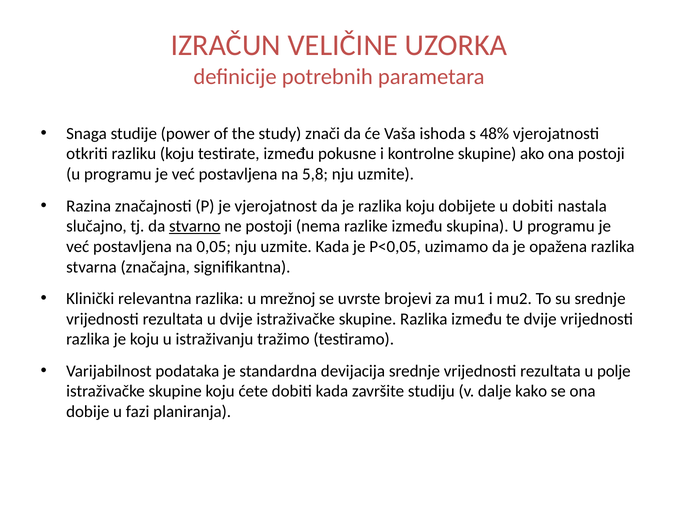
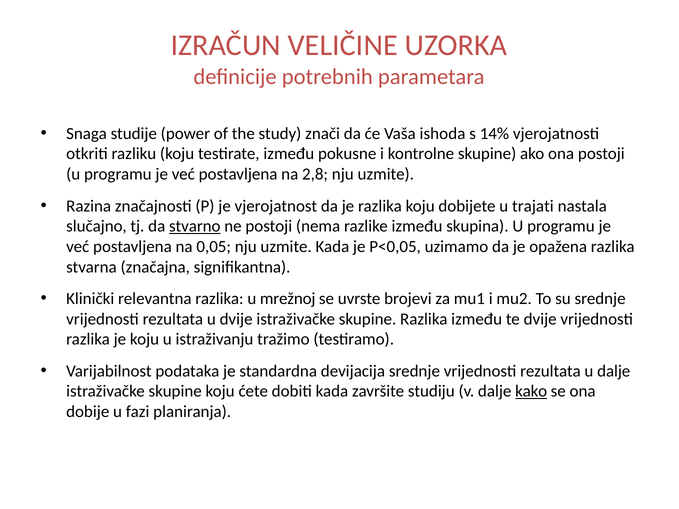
48%: 48% -> 14% (494, 134)
5,8: 5,8 -> 2,8 (315, 174)
u dobiti: dobiti -> trajati (533, 206)
u polje: polje -> dalje (614, 371)
kako underline: none -> present (531, 392)
